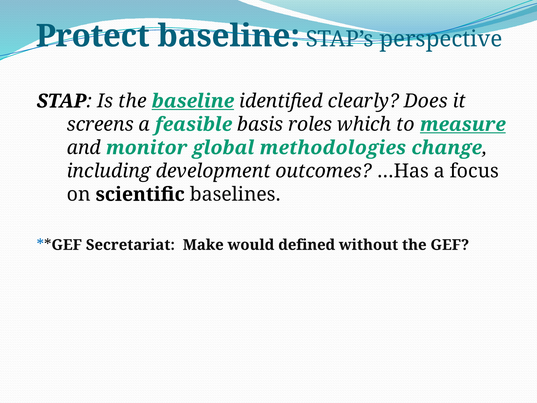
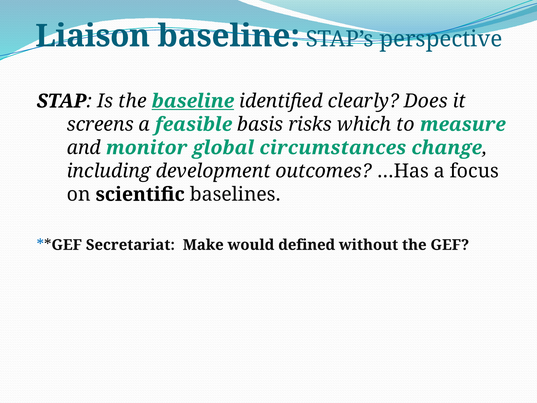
Protect: Protect -> Liaison (93, 36)
roles: roles -> risks (310, 124)
measure underline: present -> none (463, 124)
methodologies: methodologies -> circumstances (333, 148)
